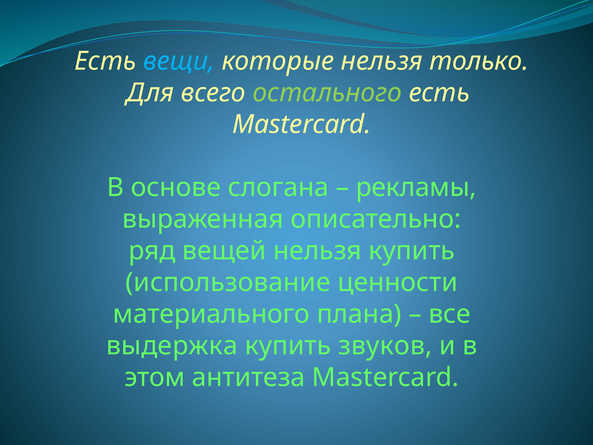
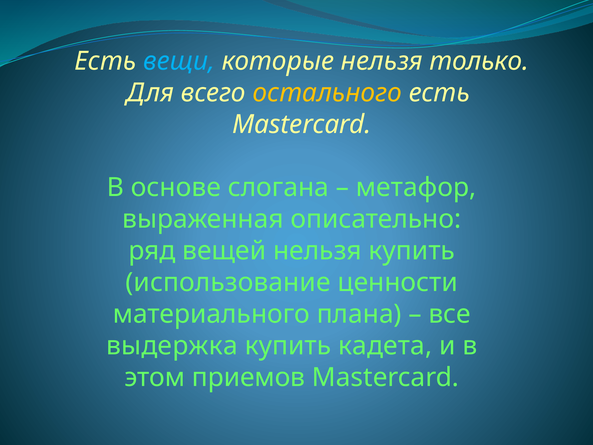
остального colour: light green -> yellow (327, 93)
рекламы: рекламы -> метафор (416, 187)
звуков: звуков -> кадета (385, 346)
антитеза: антитеза -> приемов (249, 377)
